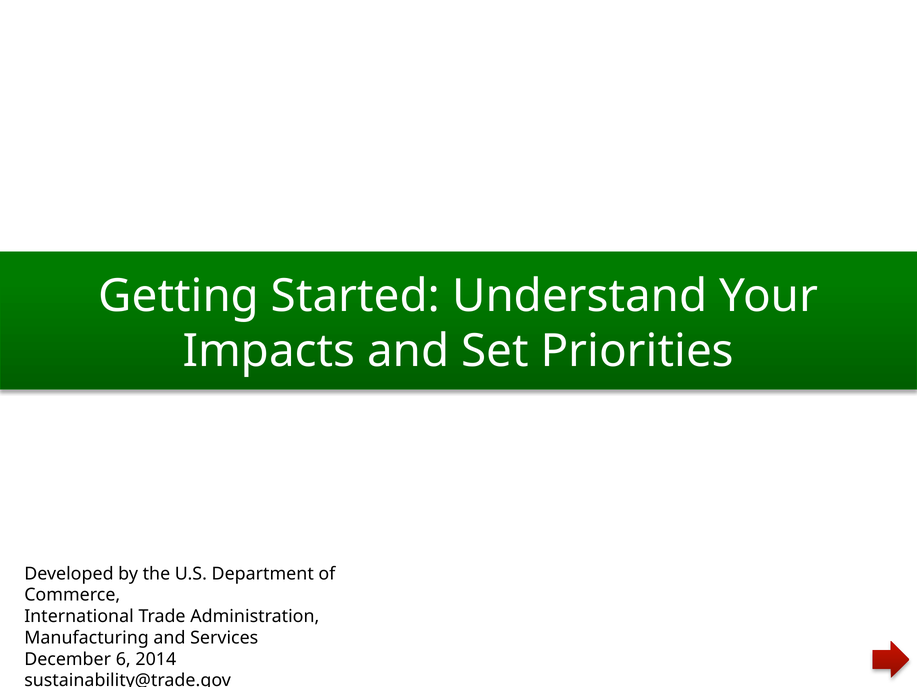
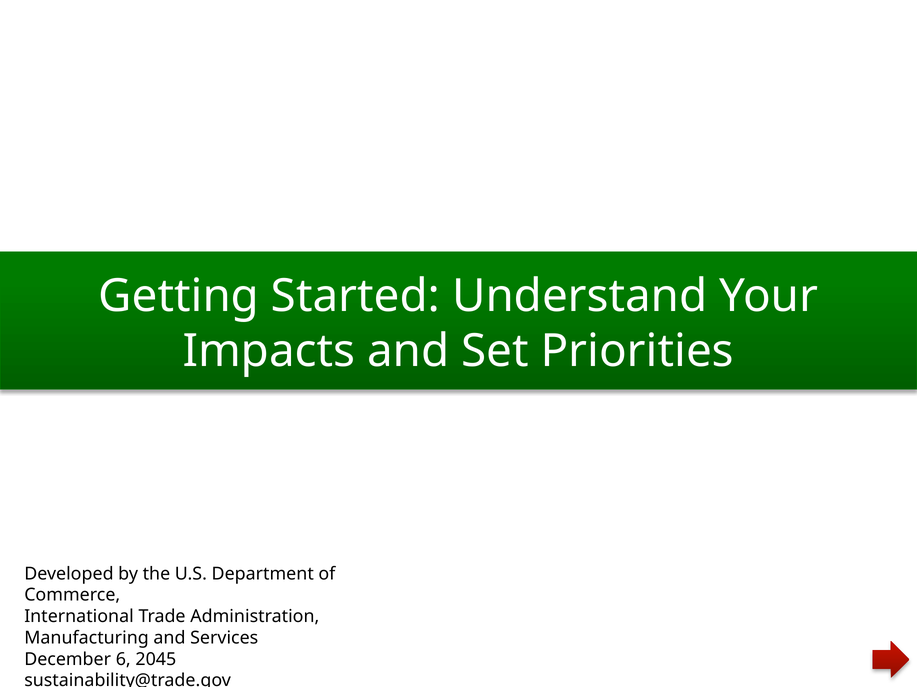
2014: 2014 -> 2045 (156, 660)
